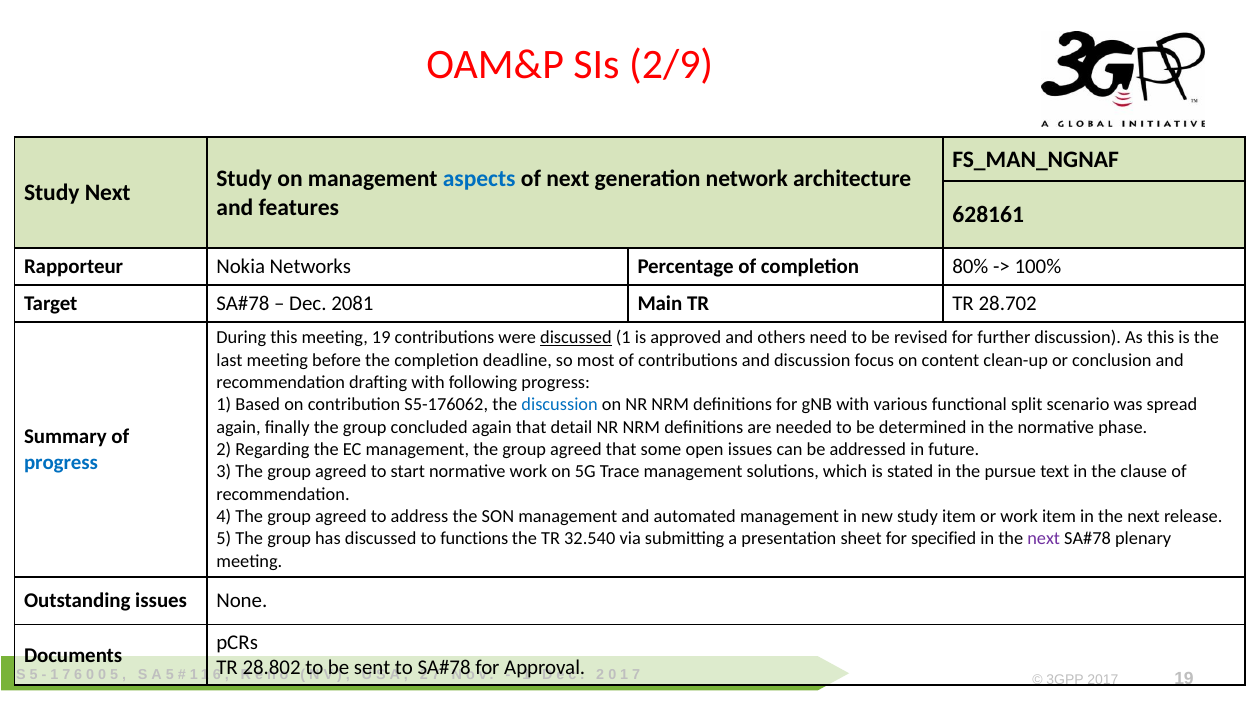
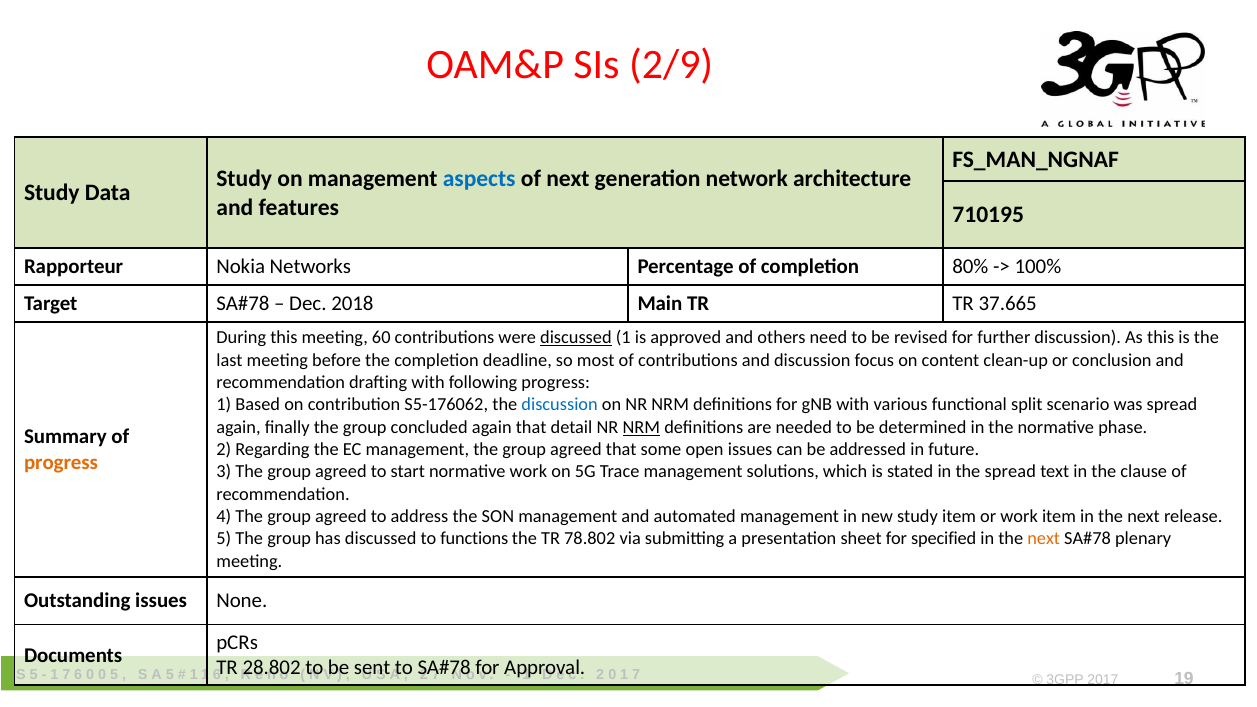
Study Next: Next -> Data (108, 193)
628161: 628161 -> 710195 (988, 215)
2081: 2081 -> 2018 (352, 304)
28.702: 28.702 -> 37.665 (1008, 304)
meeting 19: 19 -> 60 (381, 338)
NRM underline: none -> present (641, 427)
progress colour: blue -> orange (61, 462)
the pursue: pursue -> spread (1010, 472)
32.540: 32.540 -> 78.802 (590, 539)
next colour: purple -> orange (1044, 539)
